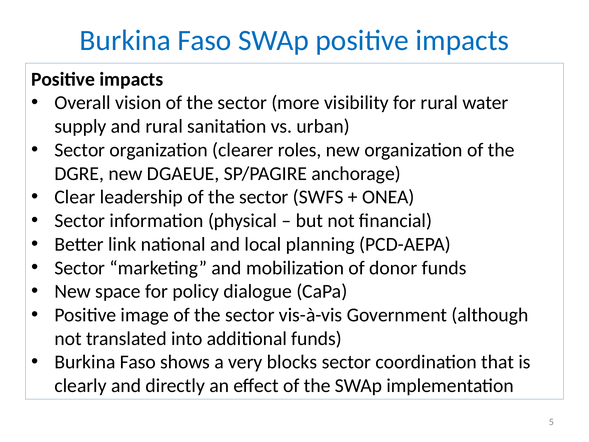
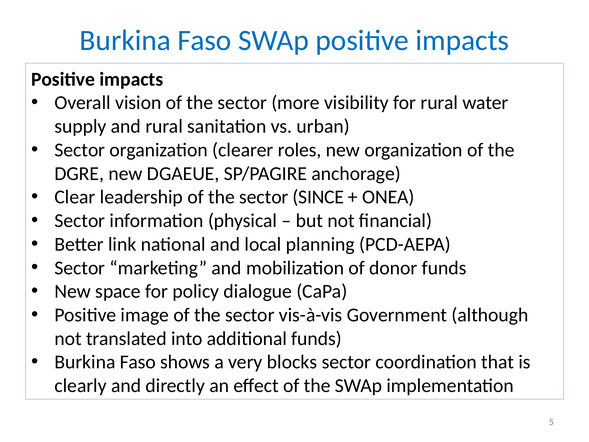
SWFS: SWFS -> SINCE (318, 197)
